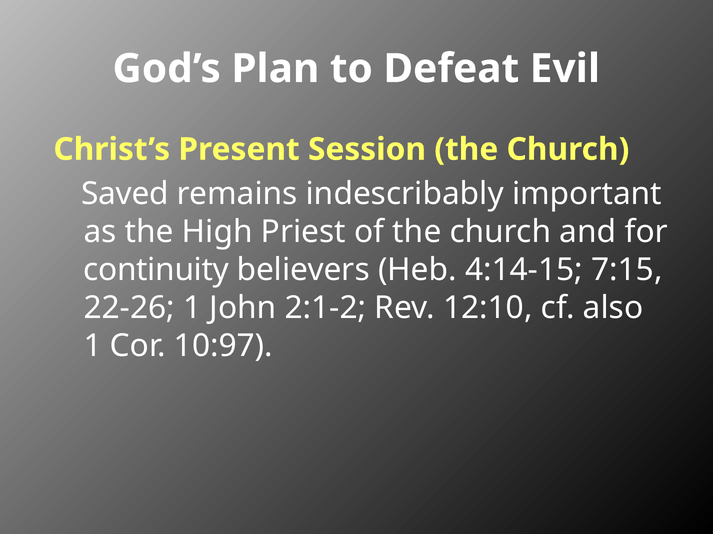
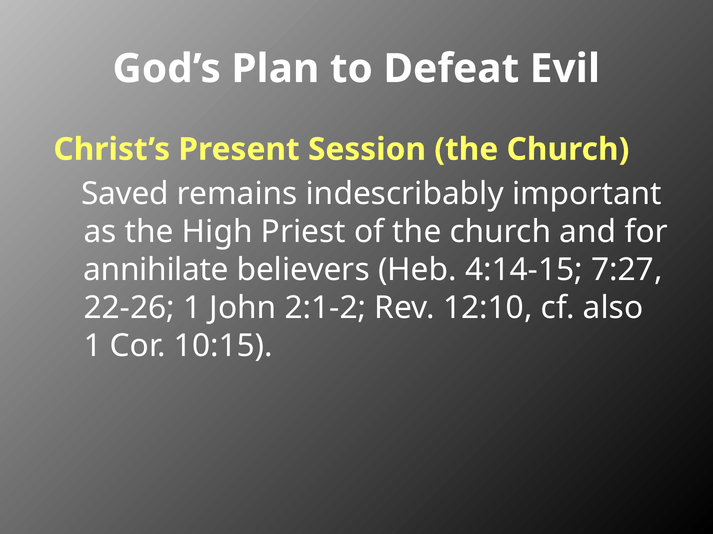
continuity: continuity -> annihilate (156, 270)
7:15: 7:15 -> 7:27 (627, 270)
10:97: 10:97 -> 10:15 (223, 346)
